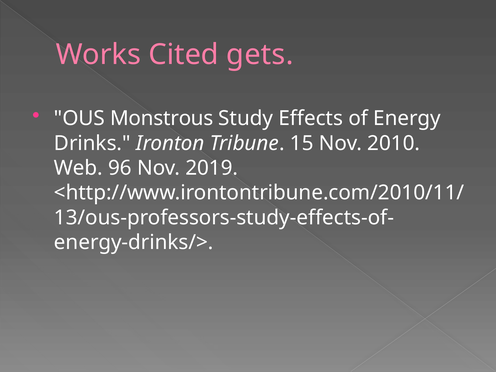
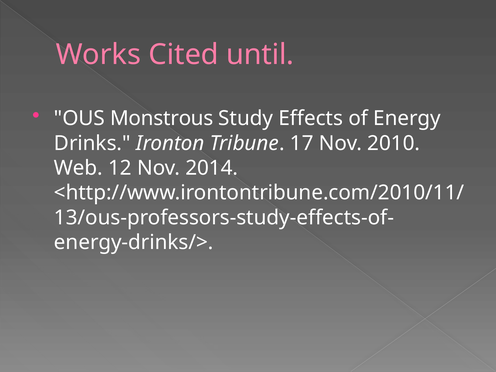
gets: gets -> until (260, 54)
15: 15 -> 17 (302, 143)
96: 96 -> 12 (120, 168)
2019: 2019 -> 2014 (212, 168)
